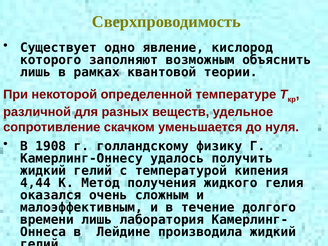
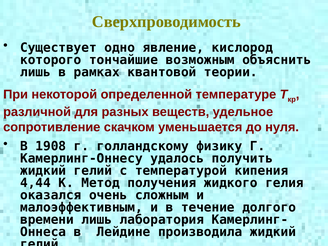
заполняют: заполняют -> тончайшие (124, 60)
